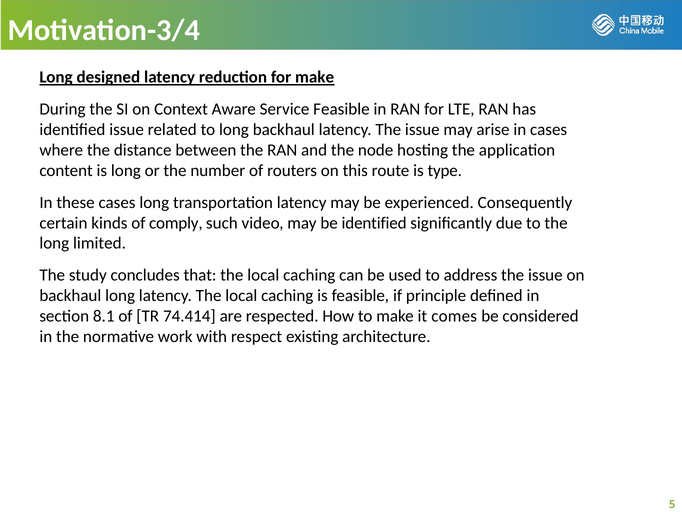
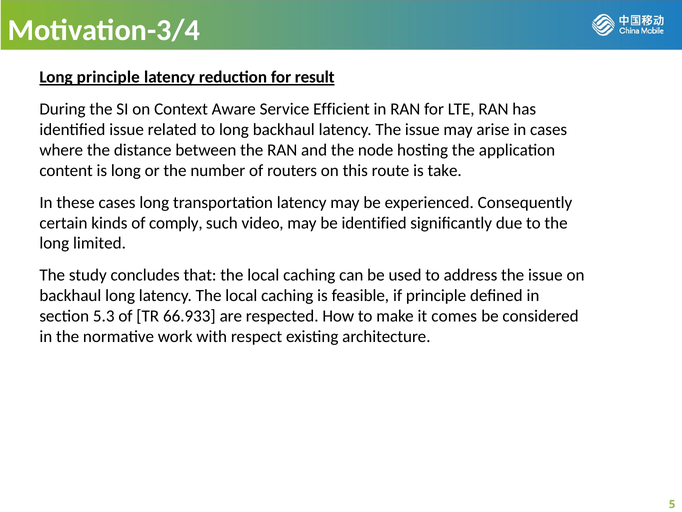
Long designed: designed -> principle (108, 77)
for make: make -> result (315, 77)
Service Feasible: Feasible -> Efficient (341, 109)
type: type -> take (445, 170)
8.1: 8.1 -> 5.3 (104, 316)
74.414: 74.414 -> 66.933 (189, 316)
